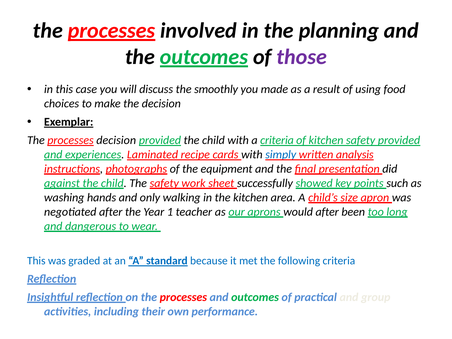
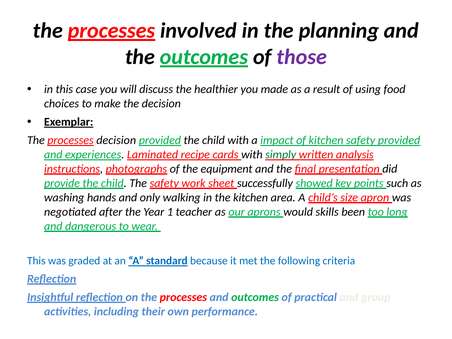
smoothly: smoothly -> healthier (216, 89)
a criteria: criteria -> impact (277, 140)
simply colour: blue -> green (281, 155)
against: against -> provide (62, 183)
would after: after -> skills (327, 212)
